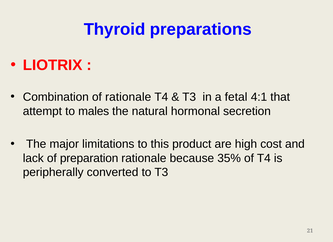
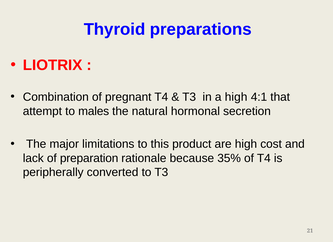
of rationale: rationale -> pregnant (128, 97)
a fetal: fetal -> high (236, 97)
